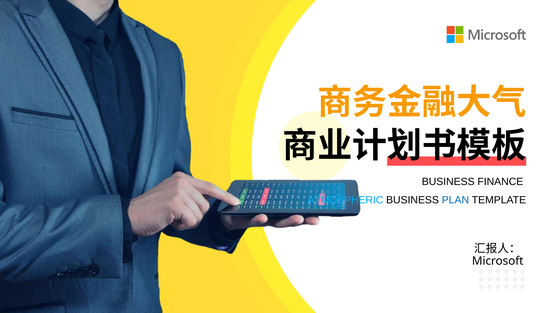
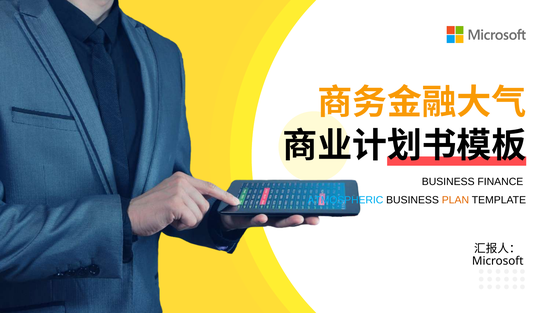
PLAN colour: blue -> orange (455, 200)
